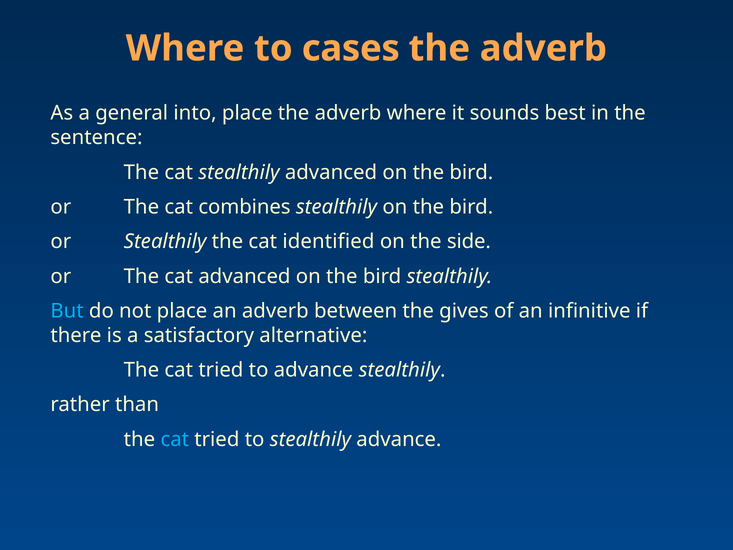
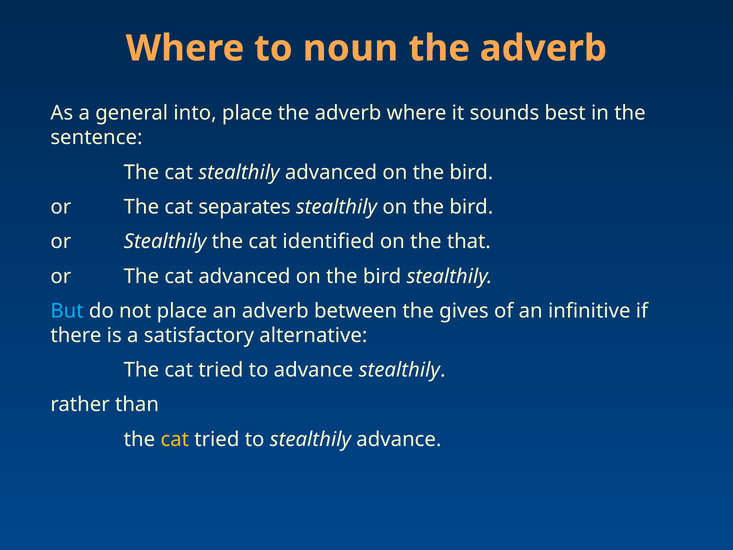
cases: cases -> noun (350, 48)
combines: combines -> separates (245, 207)
side: side -> that (469, 242)
cat colour: light blue -> yellow (175, 439)
